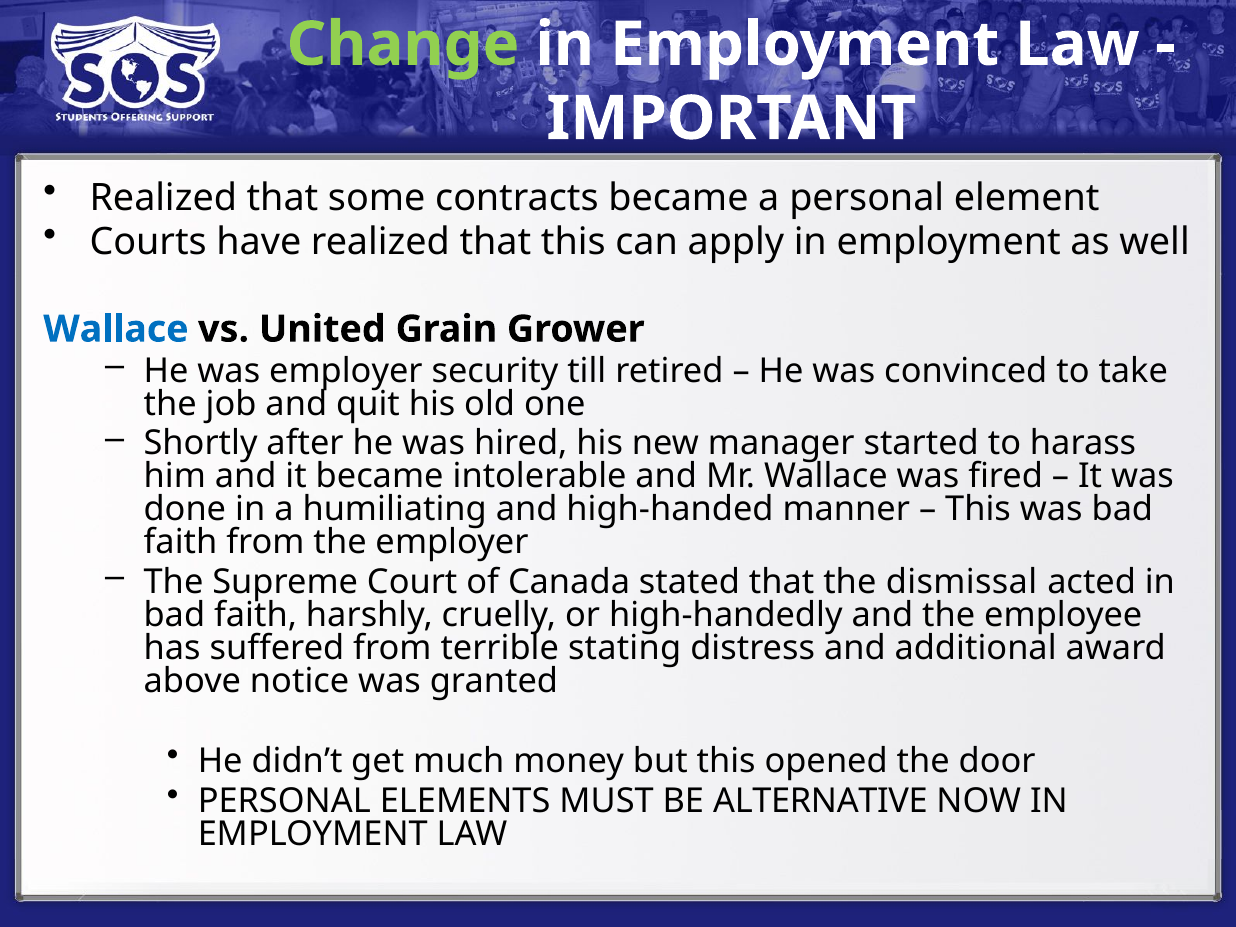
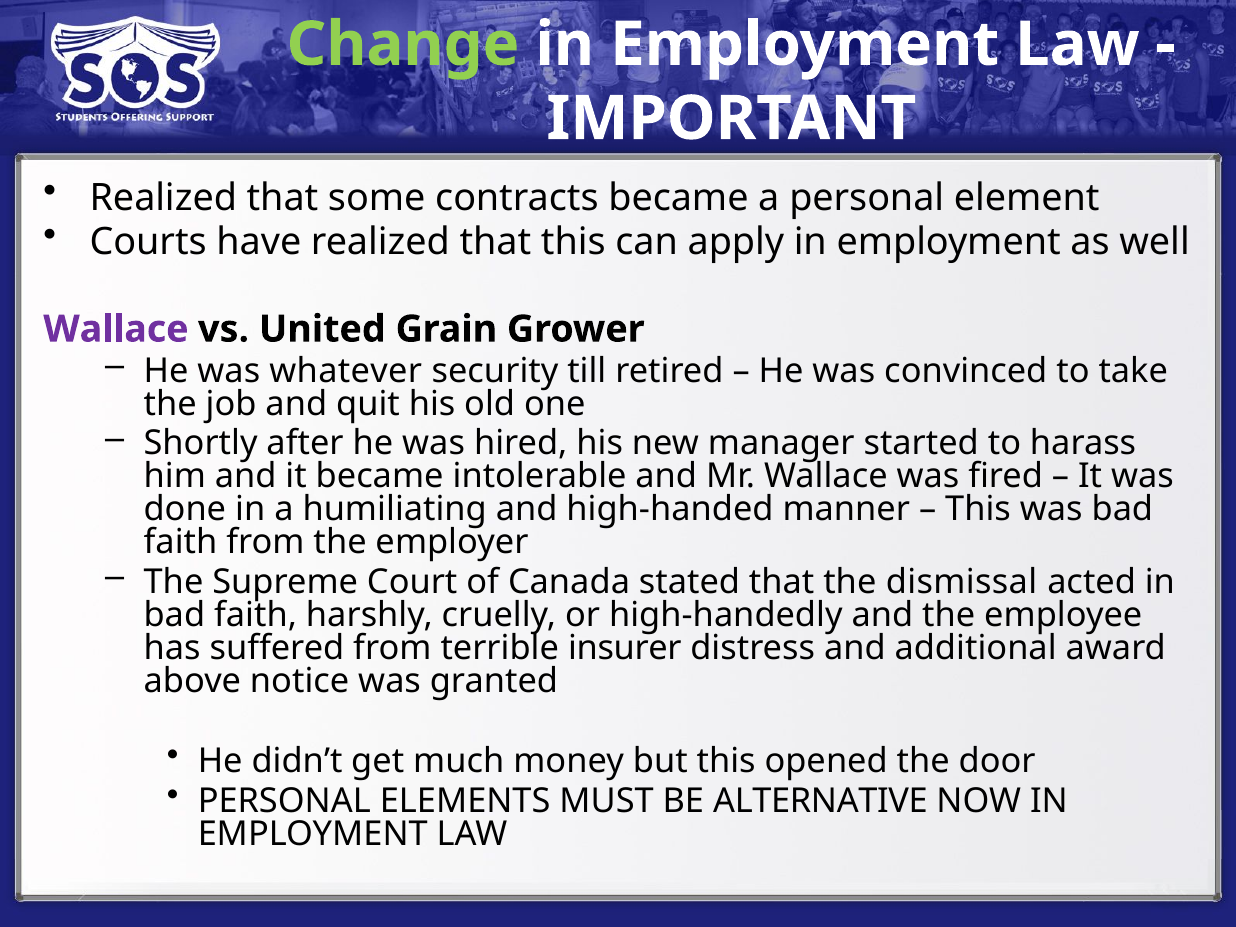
Wallace colour: blue -> purple (116, 329)
was employer: employer -> whatever (346, 371)
stating: stating -> insurer (625, 648)
